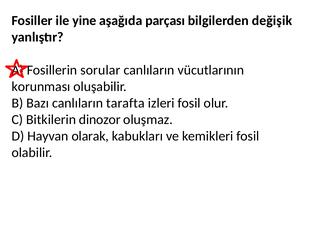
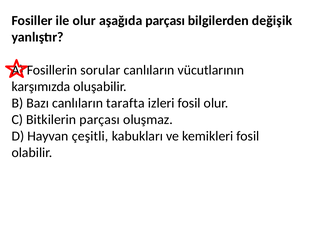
ile yine: yine -> olur (84, 21)
korunması: korunması -> karşımızda (41, 87)
Bitkilerin dinozor: dinozor -> parçası (100, 120)
olarak: olarak -> çeşitli (90, 136)
